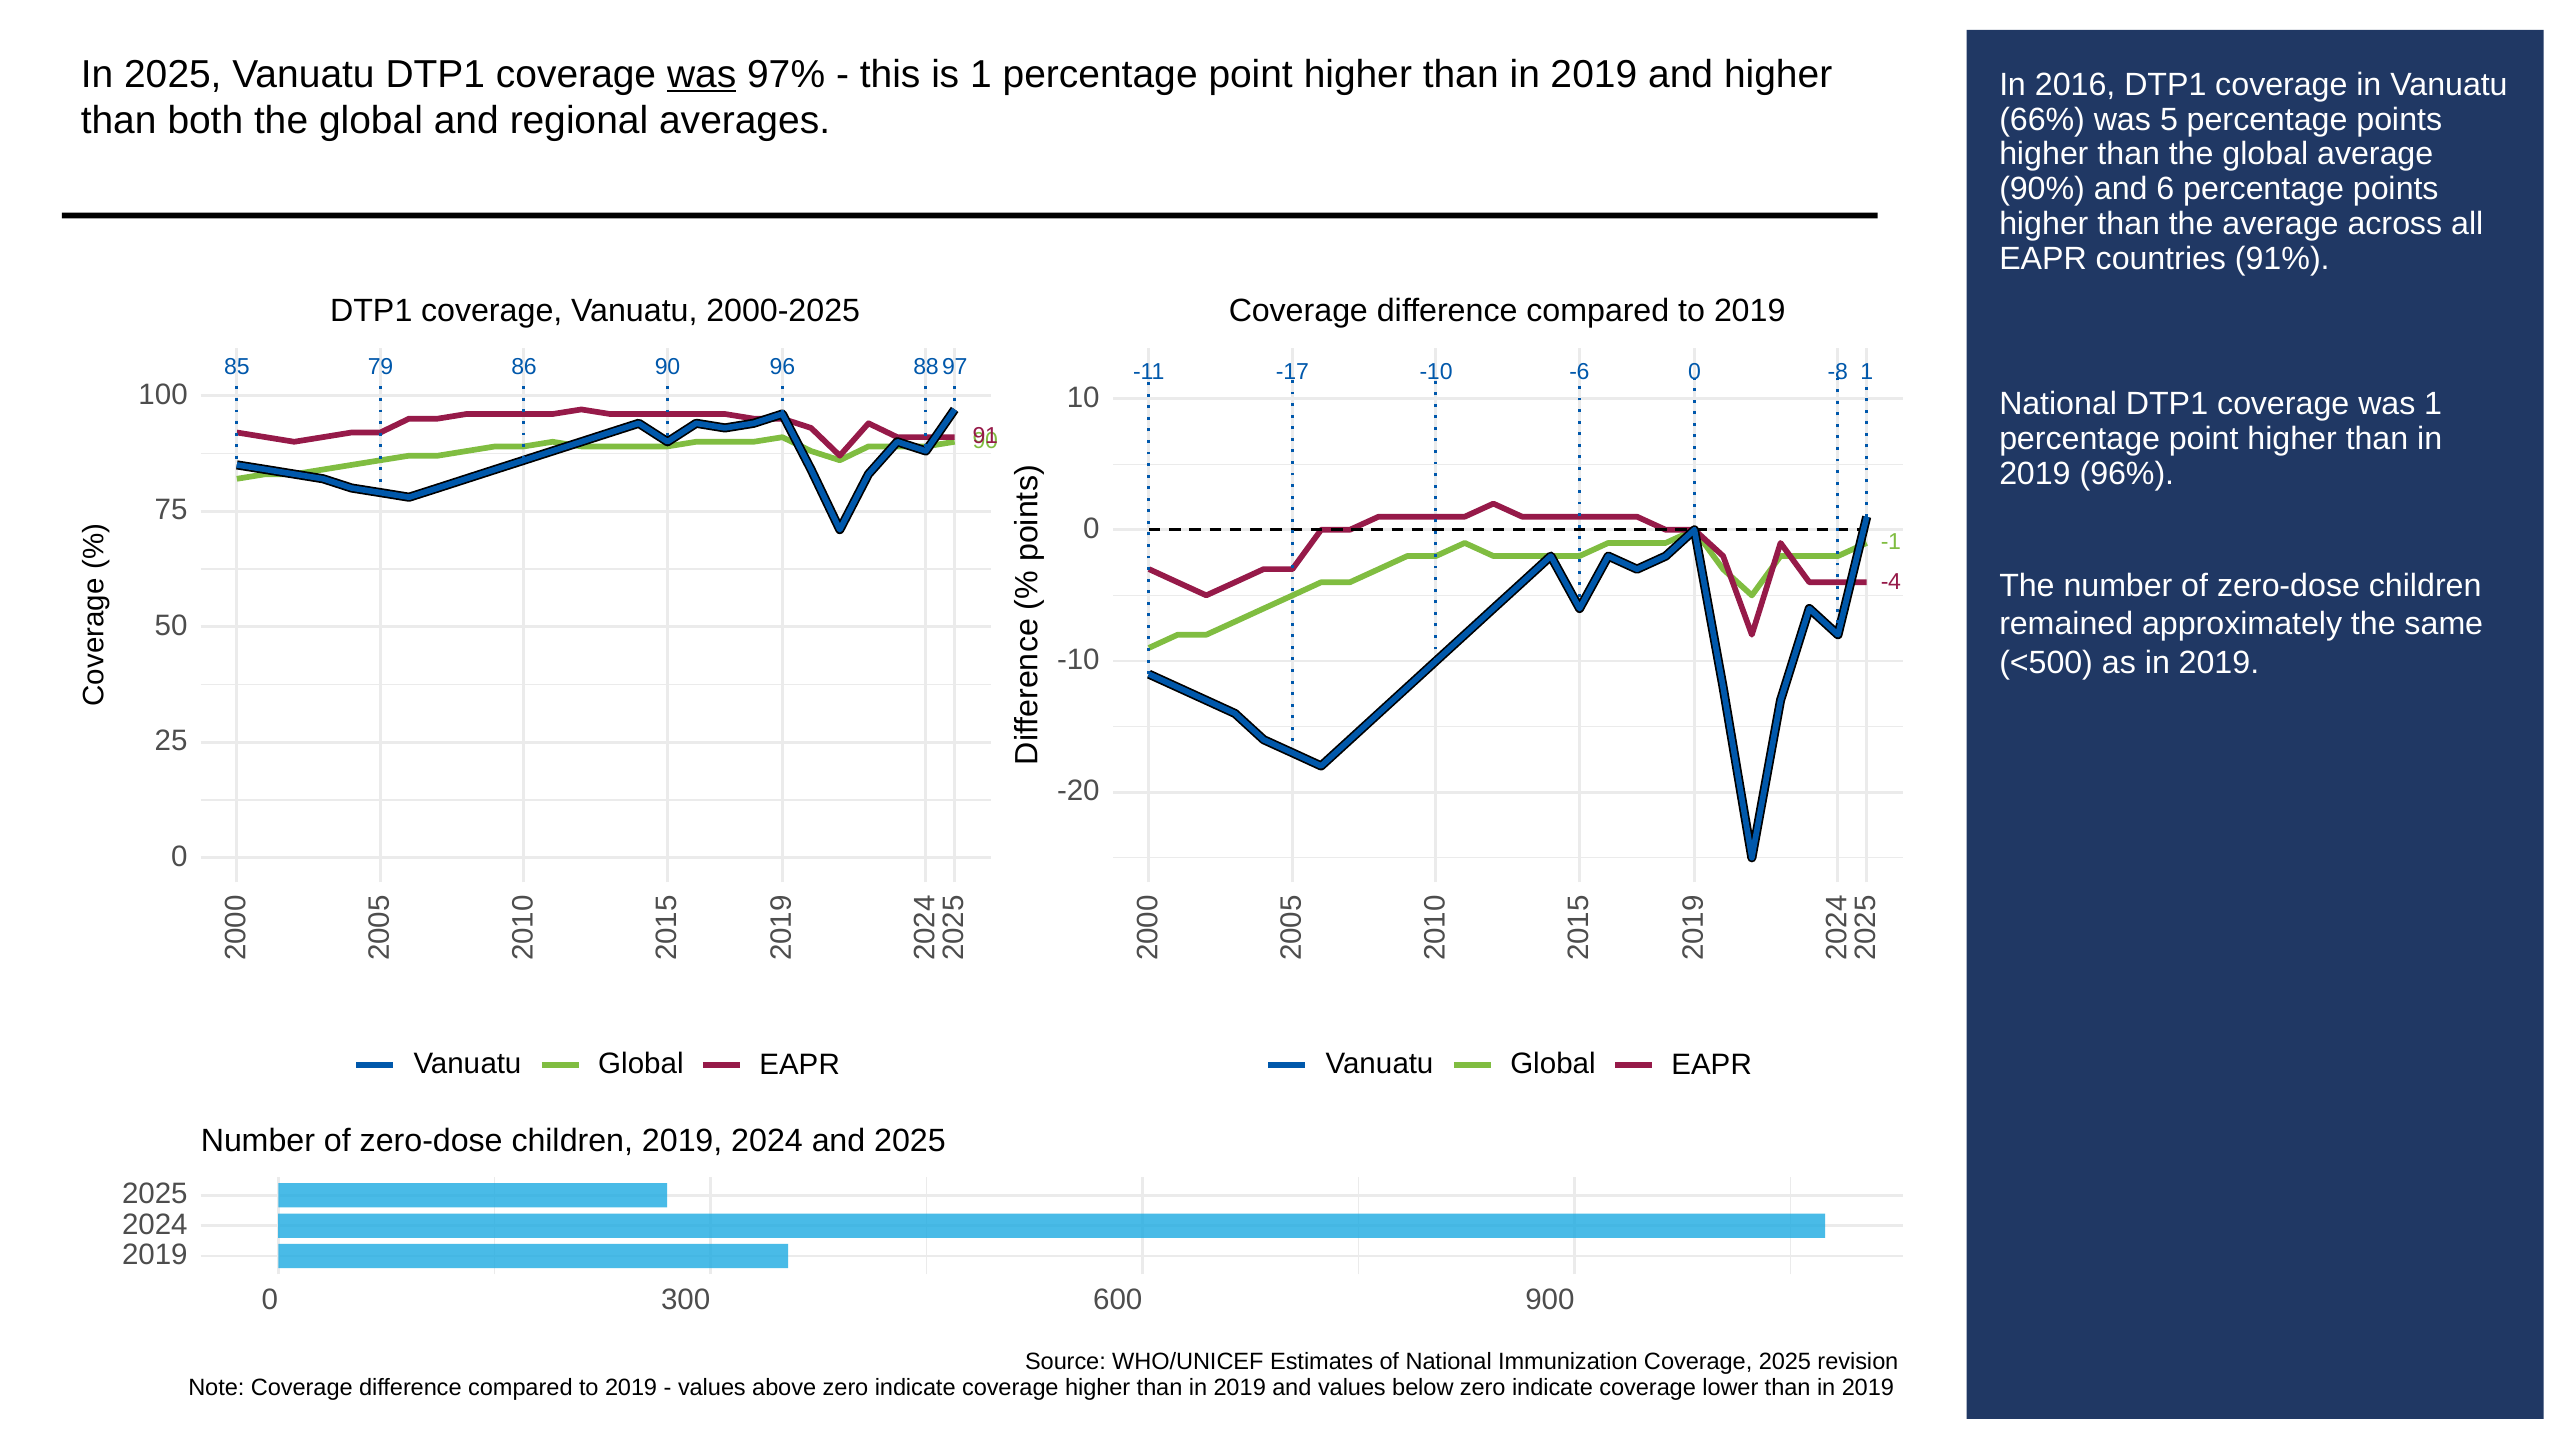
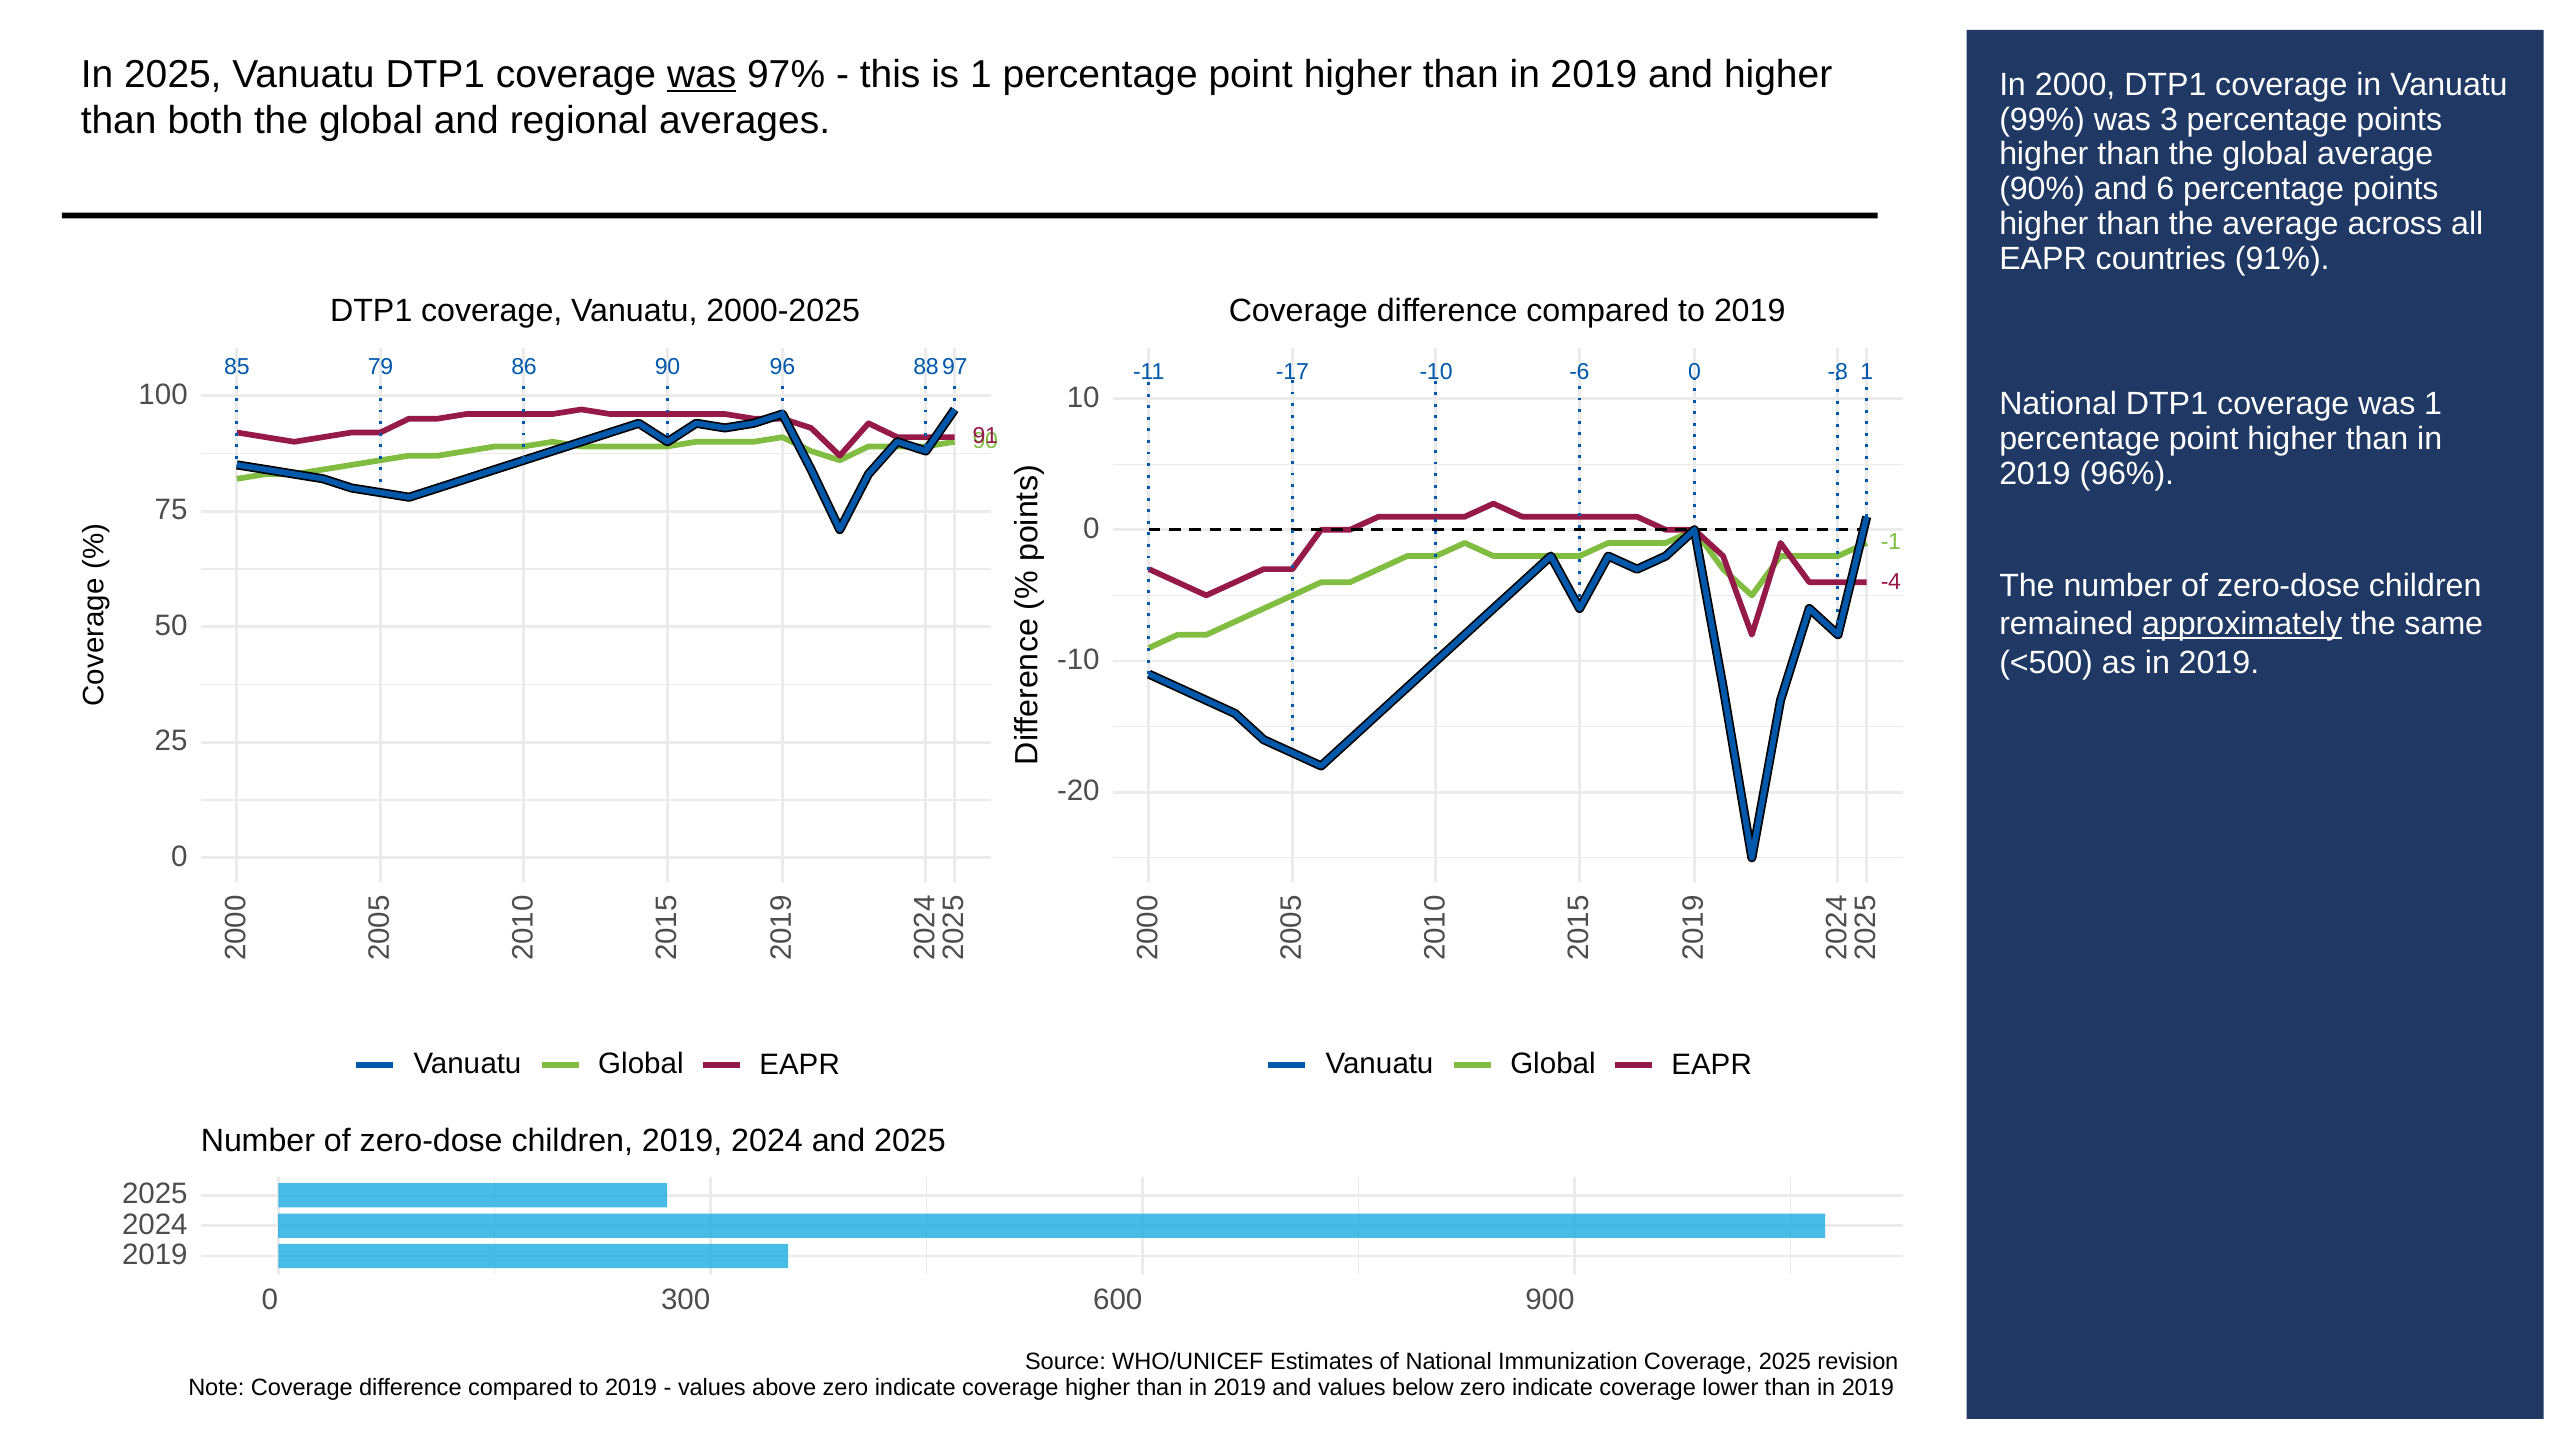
2016: 2016 -> 2000 (2075, 85)
66%: 66% -> 99% (2042, 119)
was 5: 5 -> 3 (2169, 119)
approximately underline: none -> present (2242, 624)
